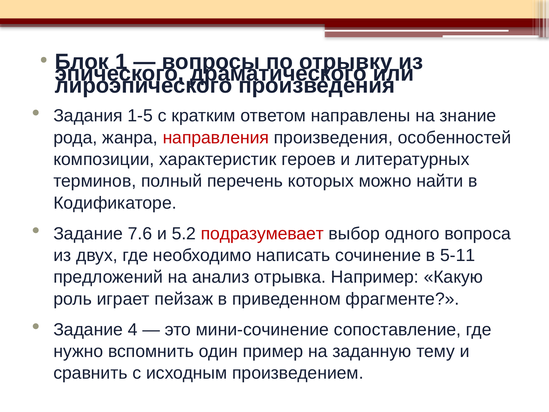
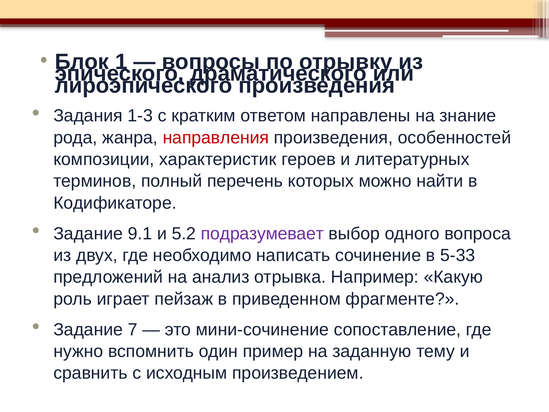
1-5: 1-5 -> 1-3 (140, 116)
7.6: 7.6 -> 9.1 (140, 233)
подразумевает colour: red -> purple (262, 233)
5-11: 5-11 -> 5-33 (458, 255)
4: 4 -> 7 (133, 329)
